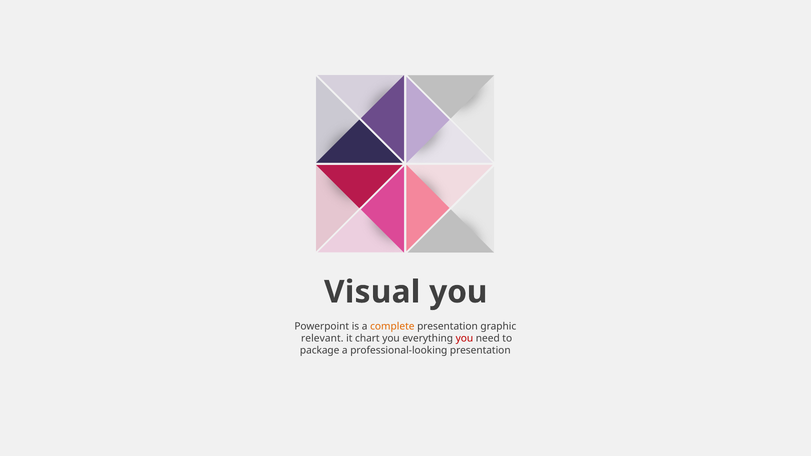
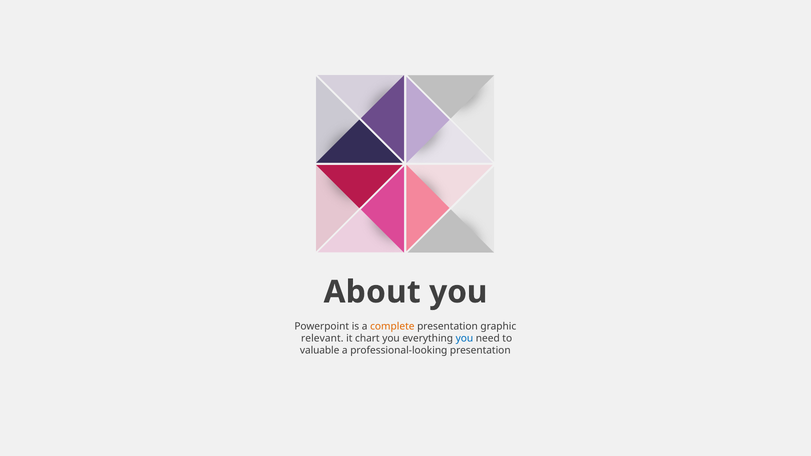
Visual: Visual -> About (372, 292)
you colour: red -> blue (464, 339)
package: package -> valuable (320, 351)
